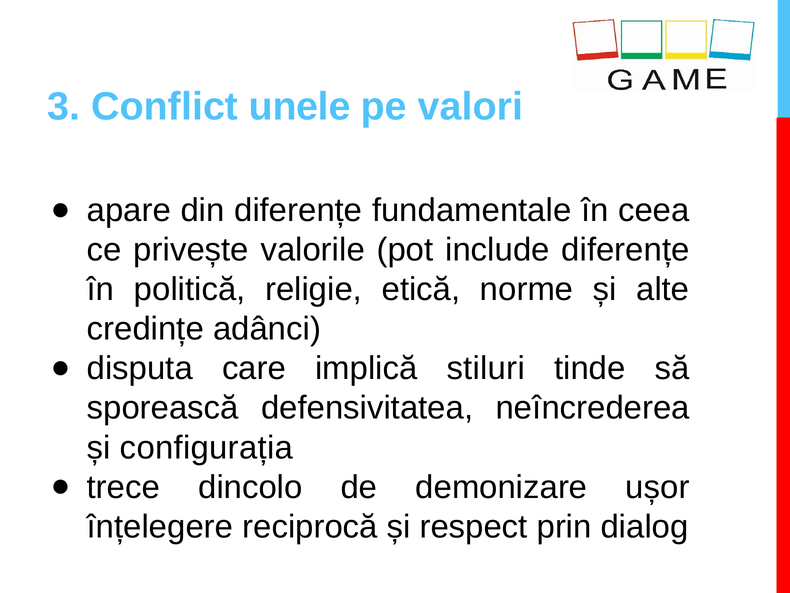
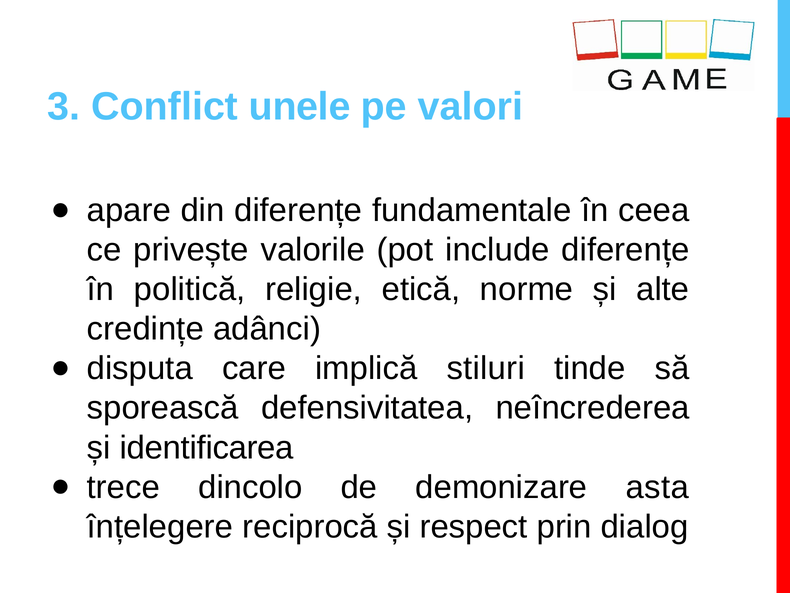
configurația: configurația -> identificarea (207, 447)
ușor: ușor -> asta (657, 487)
